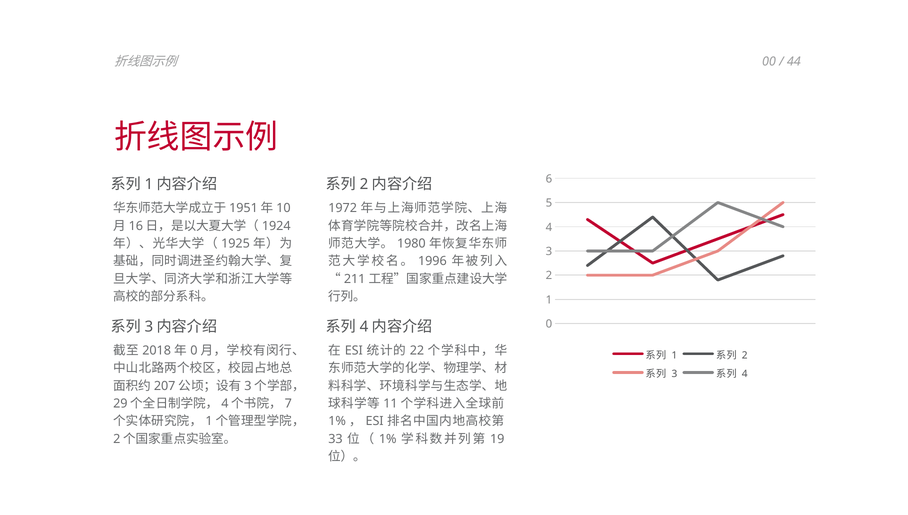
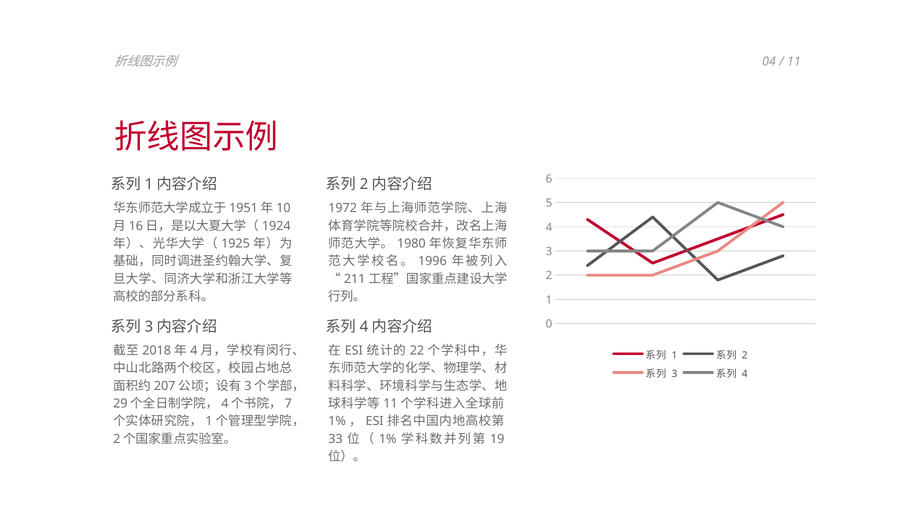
00: 00 -> 04 (769, 61)
44: 44 -> 11 (794, 61)
0: 0 -> 4 (194, 350)
